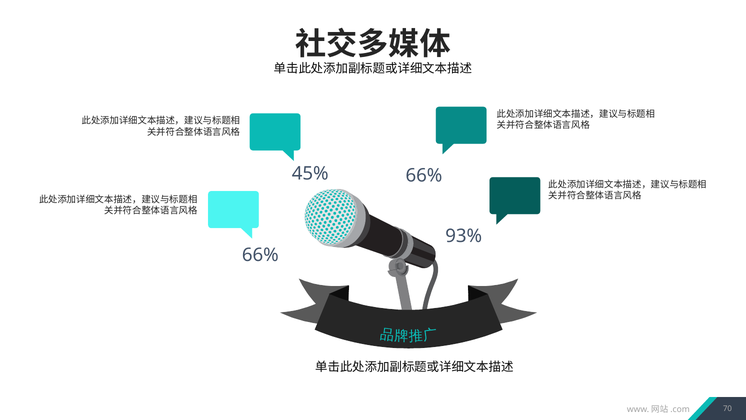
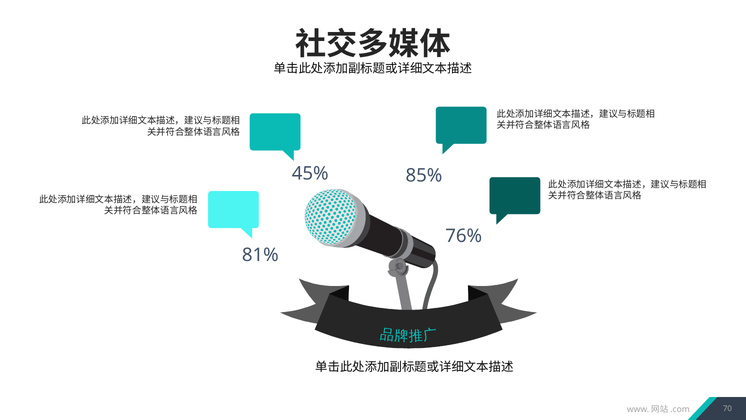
66%: 66% -> 85% (424, 176)
93%: 93% -> 76% (464, 236)
66%: 66% -> 81% (260, 255)
